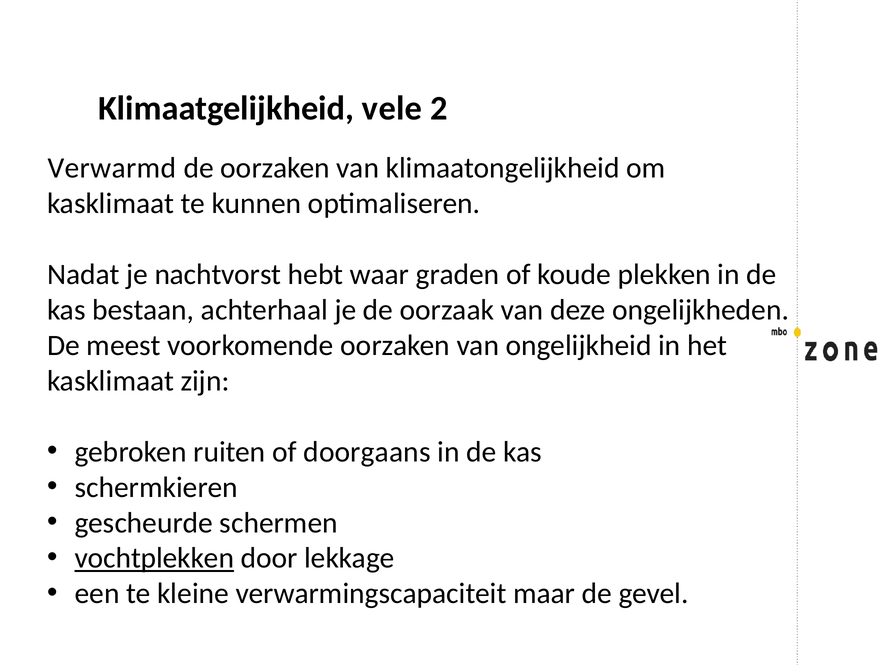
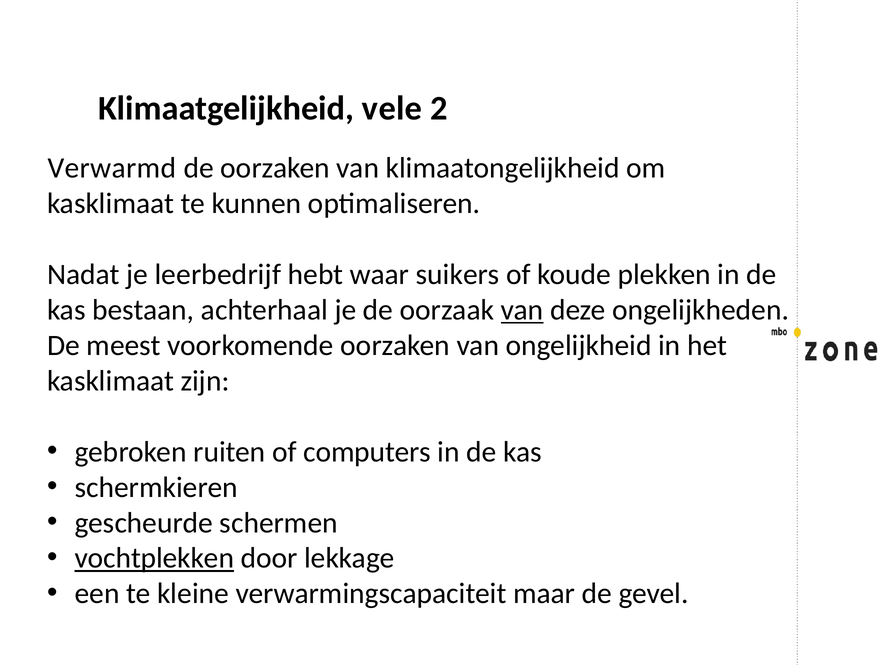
nachtvorst: nachtvorst -> leerbedrijf (218, 274)
graden: graden -> suikers (458, 274)
van underline: none -> present (522, 310)
doorgaans: doorgaans -> computers (367, 451)
